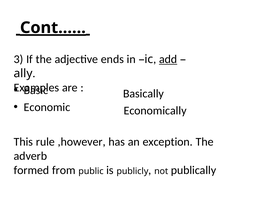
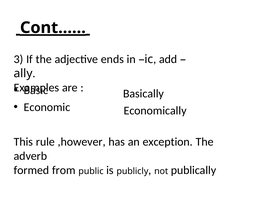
add underline: present -> none (168, 59)
